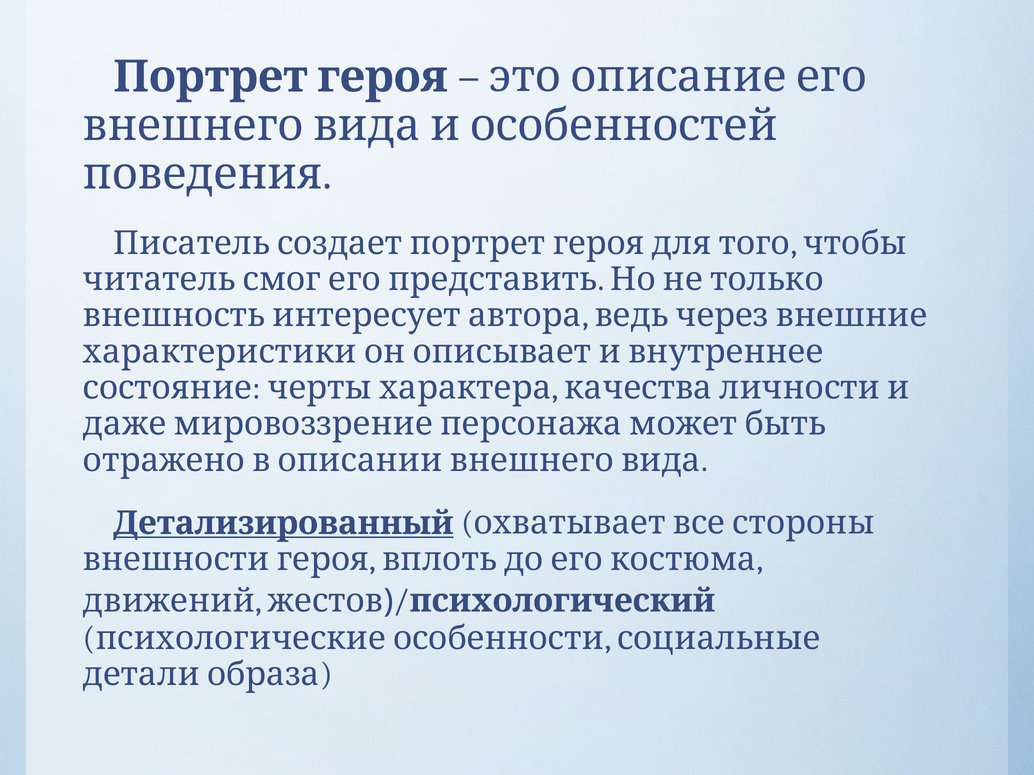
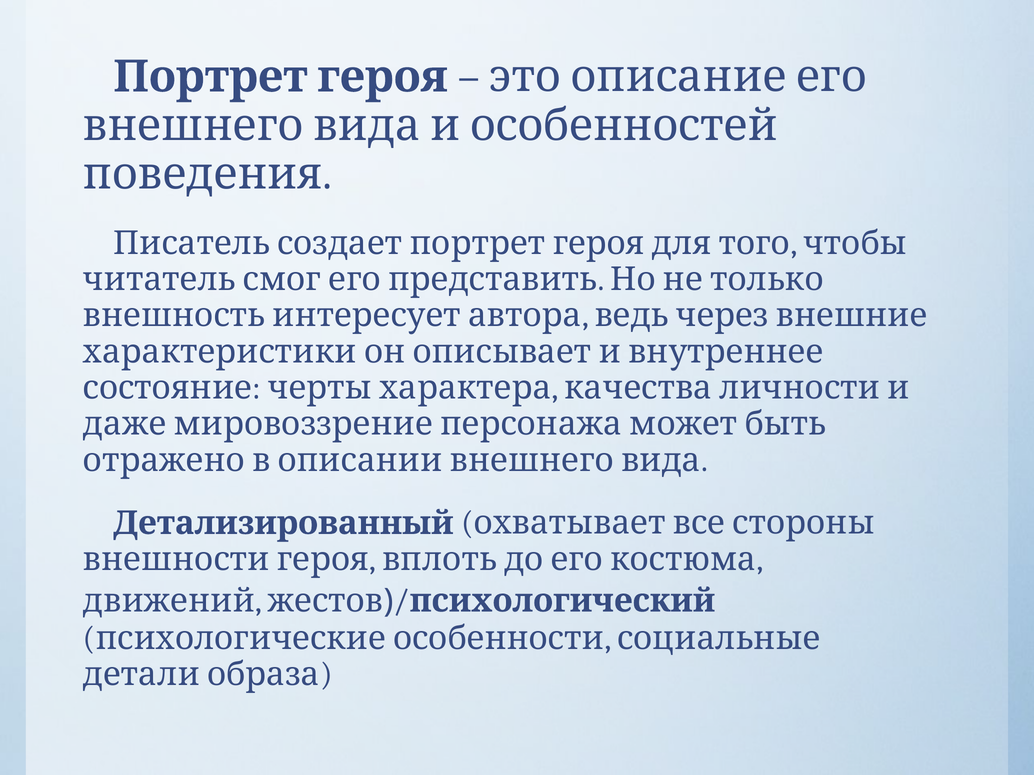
Детализированный underline: present -> none (283, 523)
